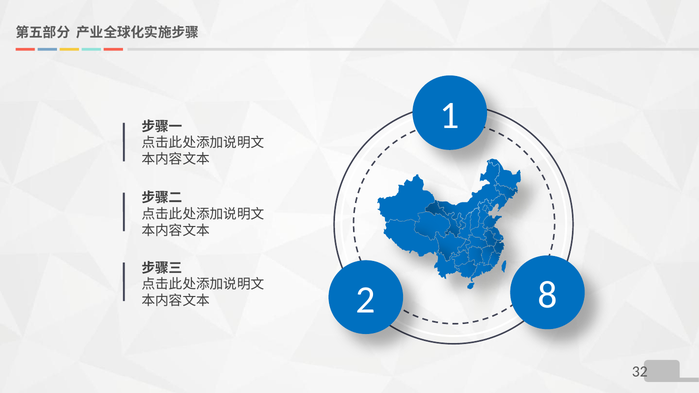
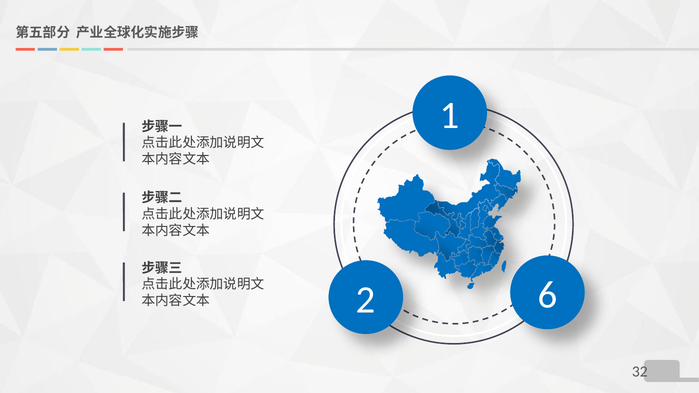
8: 8 -> 6 (547, 295)
